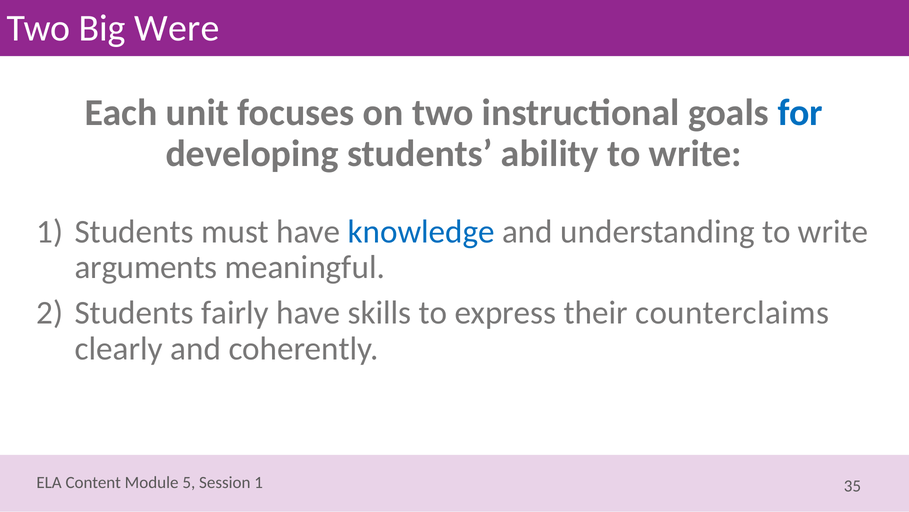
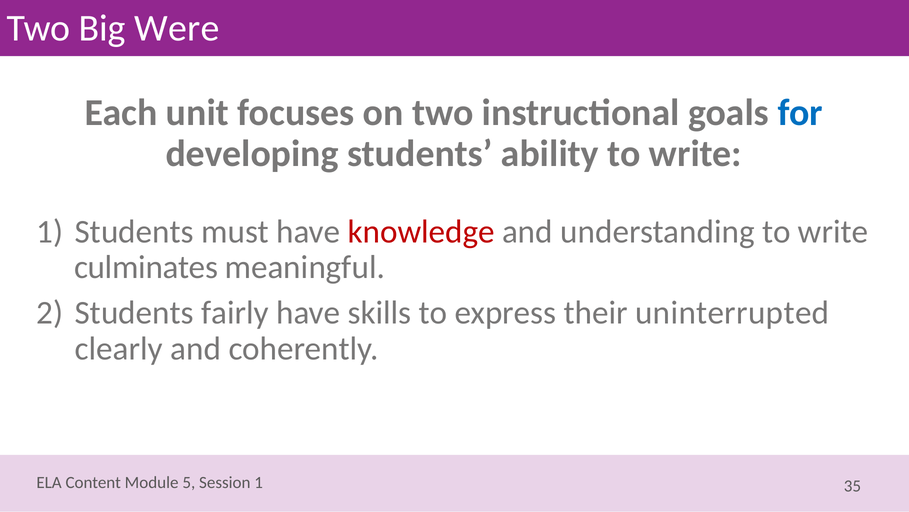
knowledge colour: blue -> red (421, 231)
arguments: arguments -> culminates (146, 267)
counterclaims: counterclaims -> uninterrupted (732, 312)
